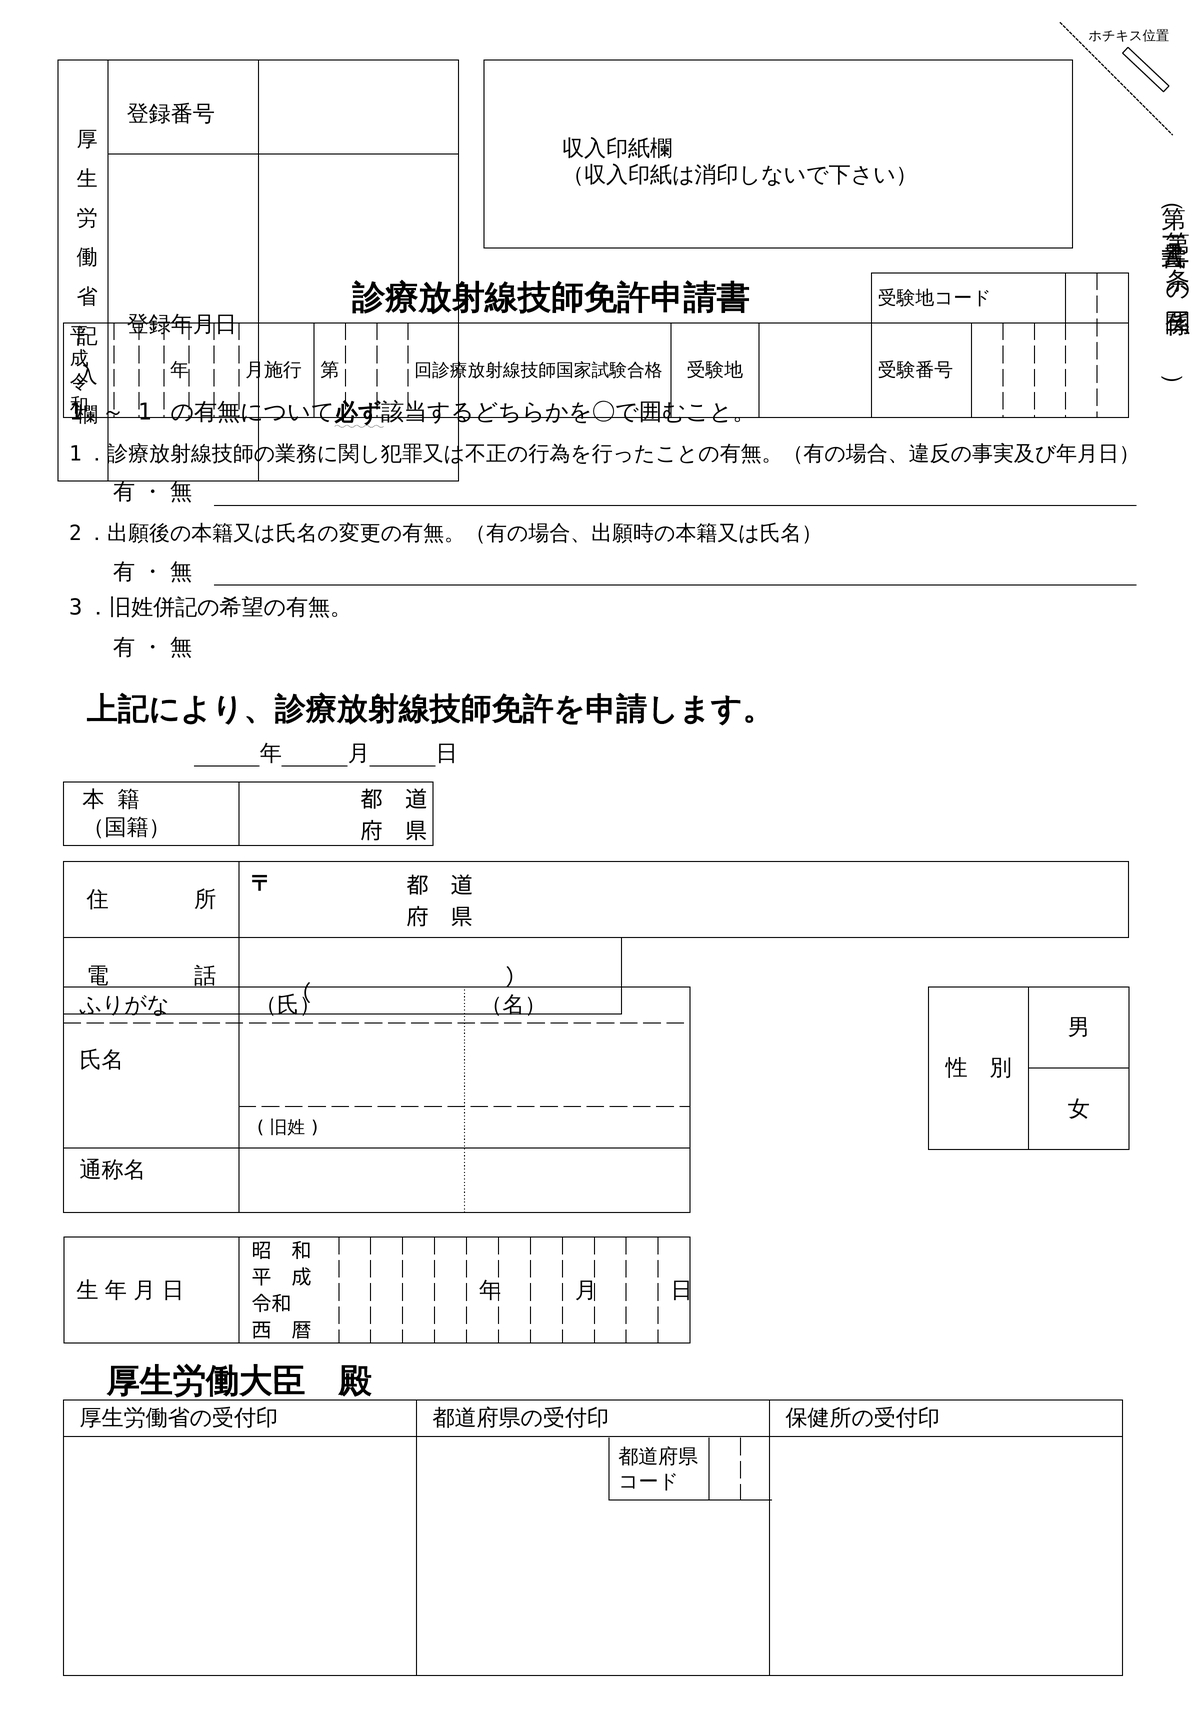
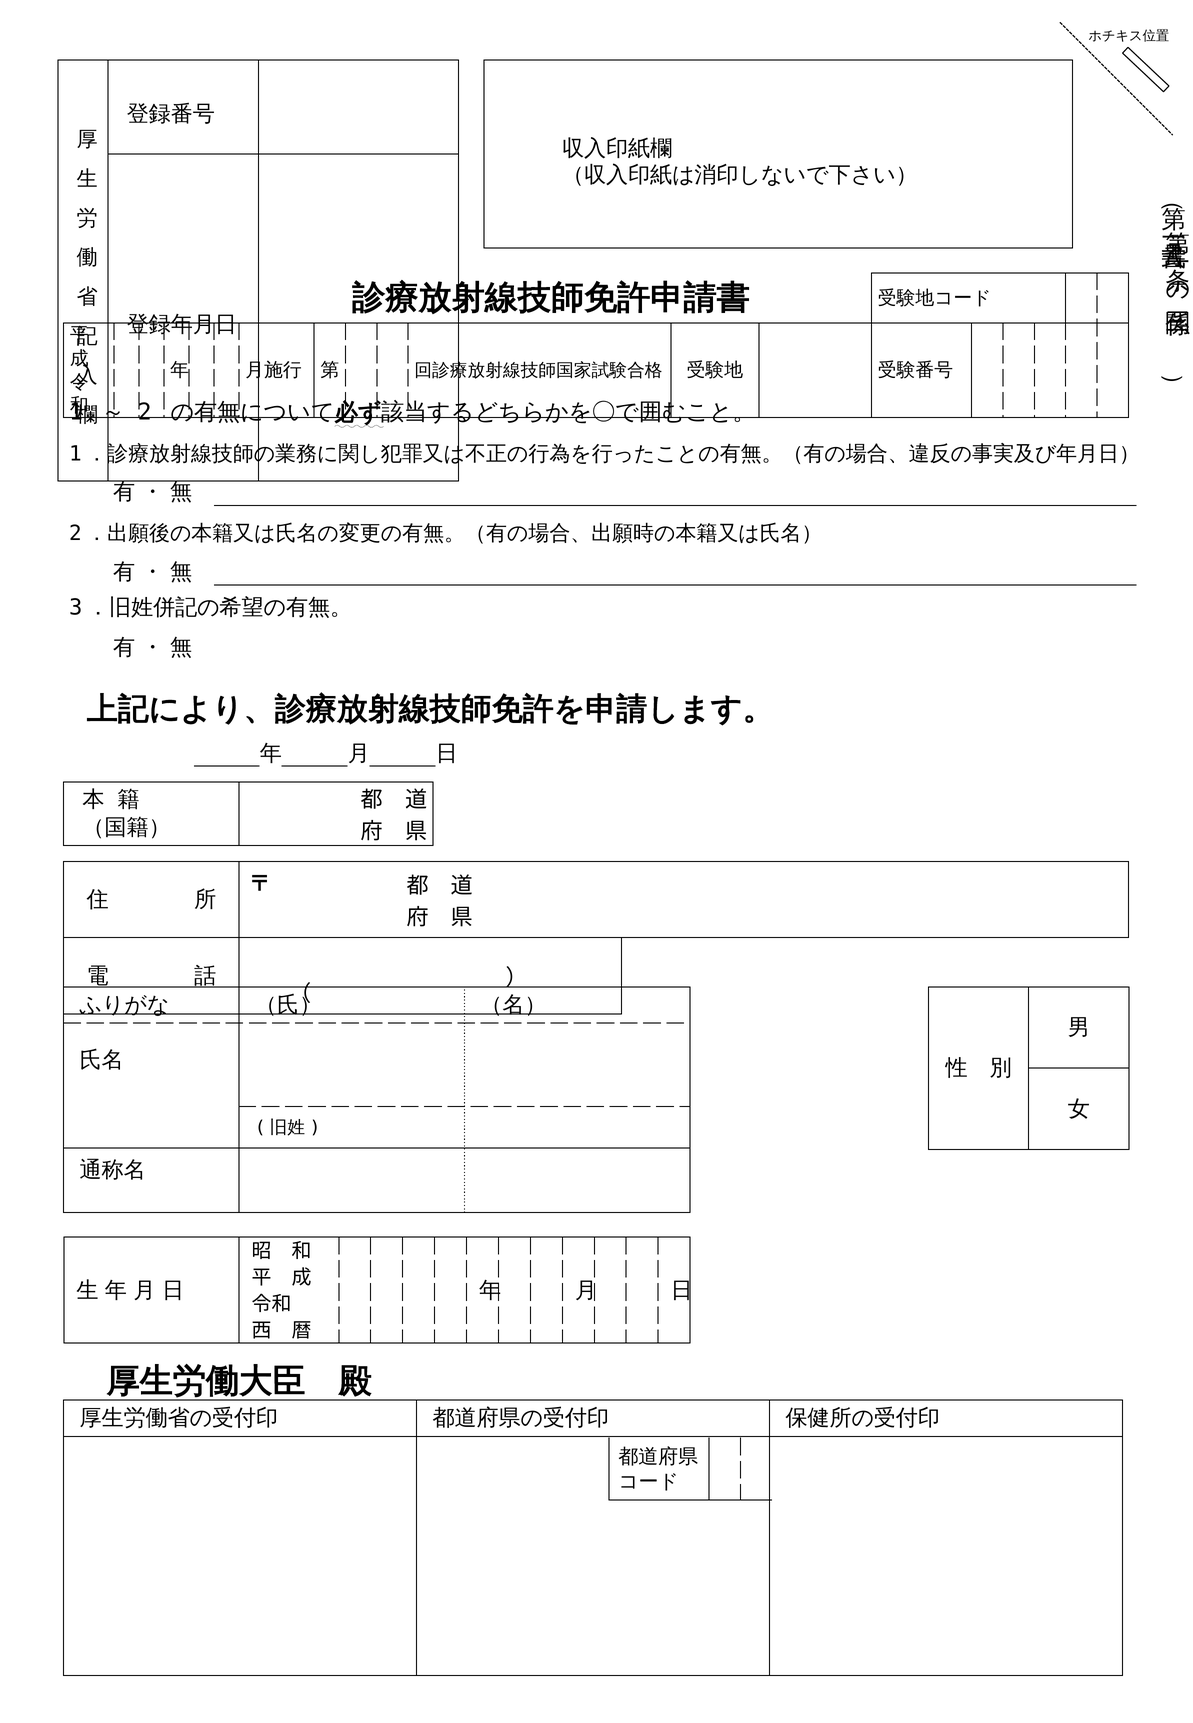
1: 1 -> 2 (145, 412)
